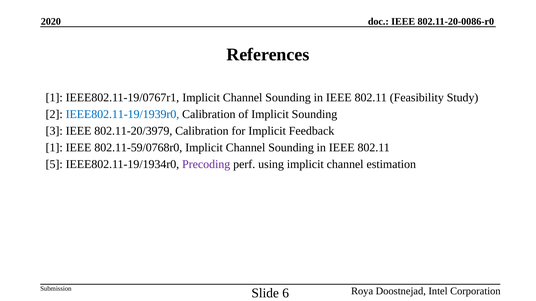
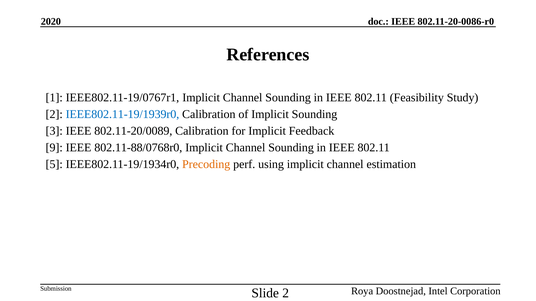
802.11-20/3979: 802.11-20/3979 -> 802.11-20/0089 (133, 131)
1: 1 -> 9 (54, 148)
802.11-59/0768r0: 802.11-59/0768r0 -> 802.11-88/0768r0 (138, 148)
Precoding colour: purple -> orange (206, 164)
Slide 6: 6 -> 2 (286, 294)
